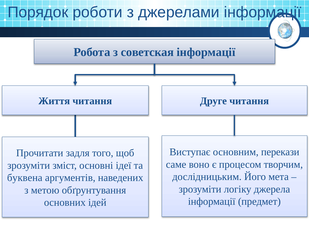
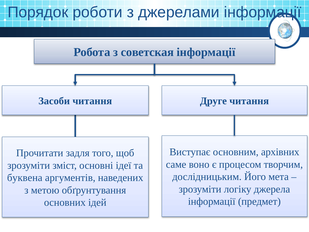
Життя: Життя -> Засоби (54, 101)
перекази: перекази -> архівних (280, 152)
